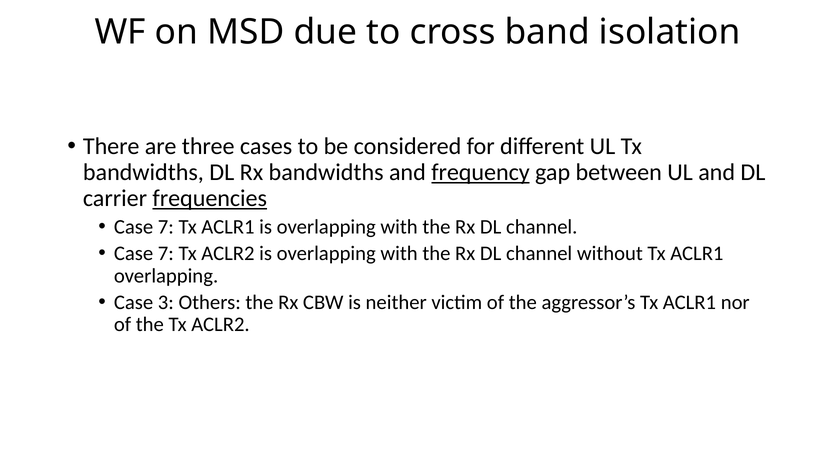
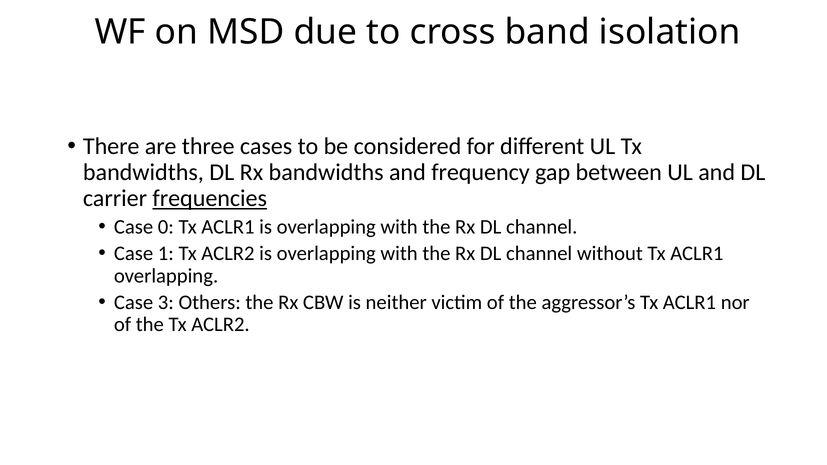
frequency underline: present -> none (480, 172)
7: 7 -> 0 (166, 227)
7: 7 -> 1 (166, 253)
